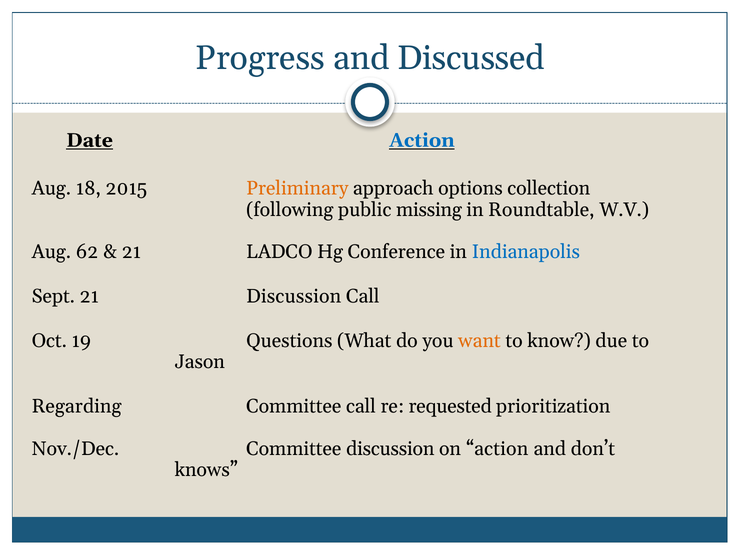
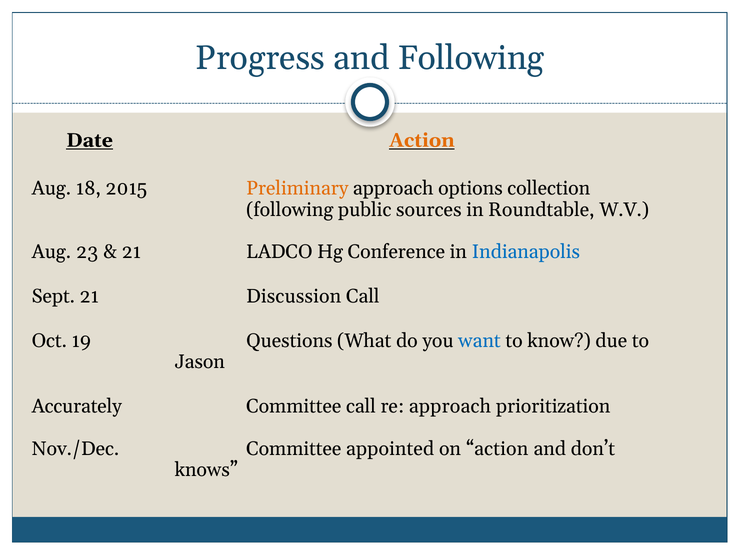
and Discussed: Discussed -> Following (471, 58)
Action colour: blue -> orange (422, 140)
missing: missing -> sources (429, 210)
62: 62 -> 23 (87, 252)
want colour: orange -> blue (480, 341)
Regarding: Regarding -> Accurately (77, 406)
re requested: requested -> approach (450, 406)
Committee discussion: discussion -> appointed (390, 449)
